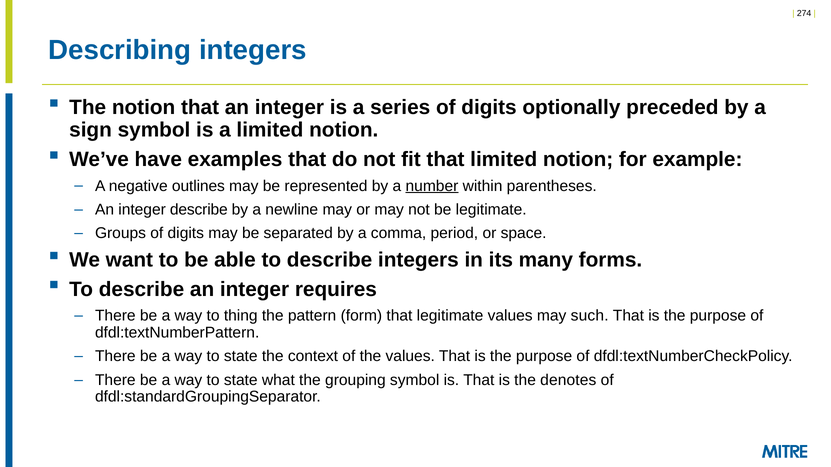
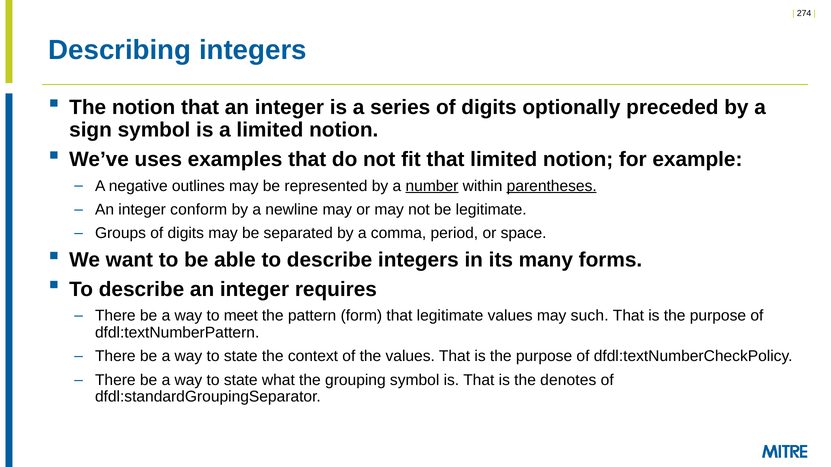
have: have -> uses (158, 159)
parentheses underline: none -> present (552, 186)
integer describe: describe -> conform (199, 210)
thing: thing -> meet (241, 316)
